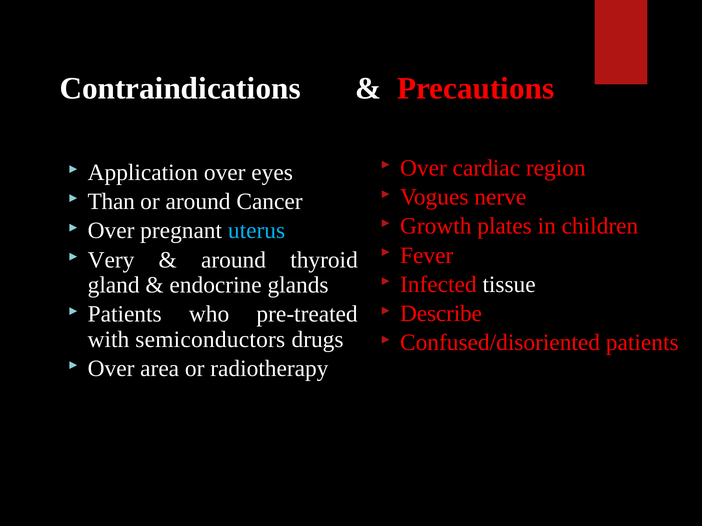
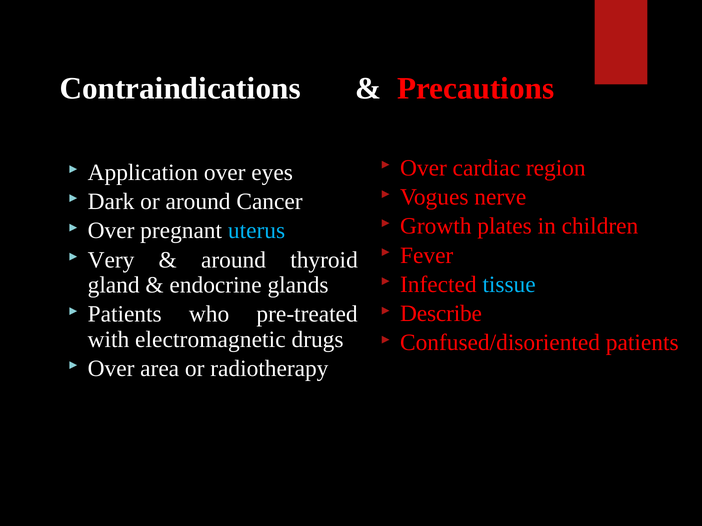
Than: Than -> Dark (111, 202)
tissue colour: white -> light blue (509, 285)
semiconductors: semiconductors -> electromagnetic (210, 340)
